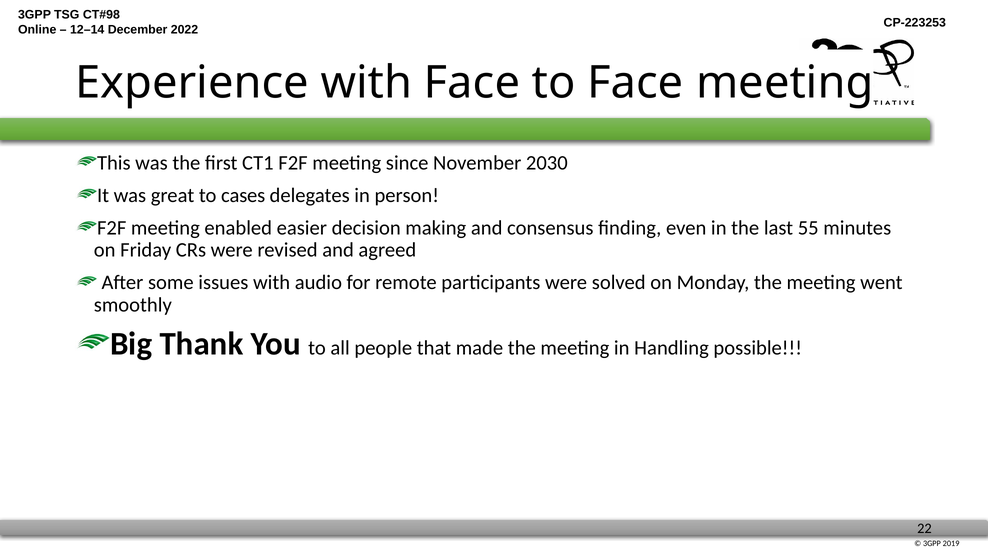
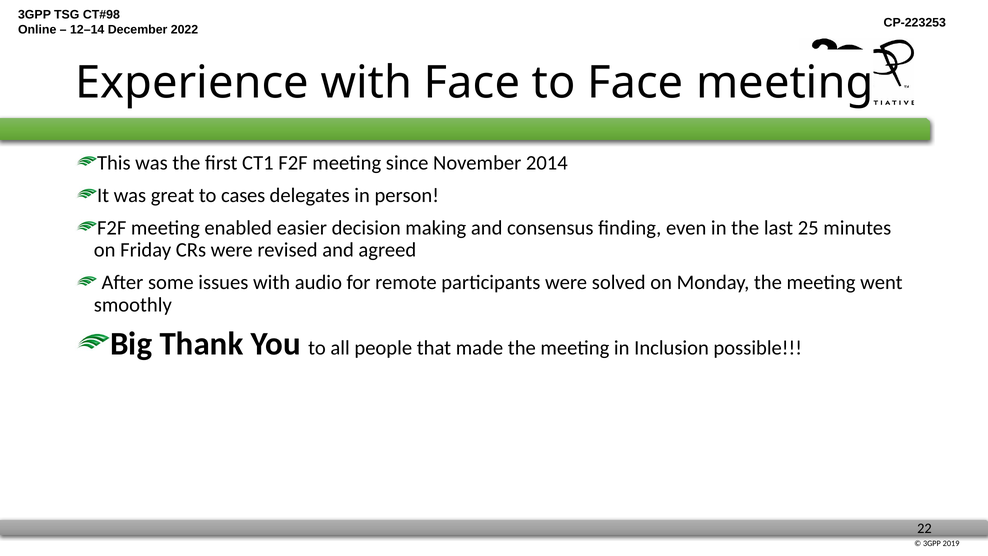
2030: 2030 -> 2014 (547, 163)
55: 55 -> 25 (808, 228)
Handling: Handling -> Inclusion (672, 348)
